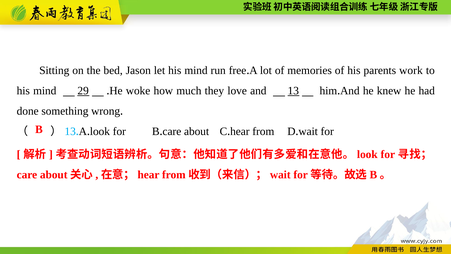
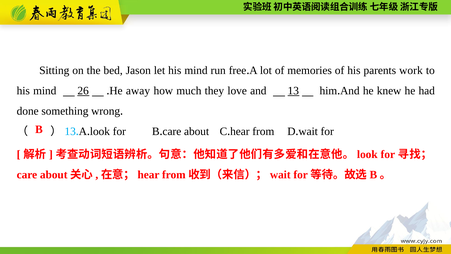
29: 29 -> 26 (83, 91)
woke: woke -> away (138, 91)
